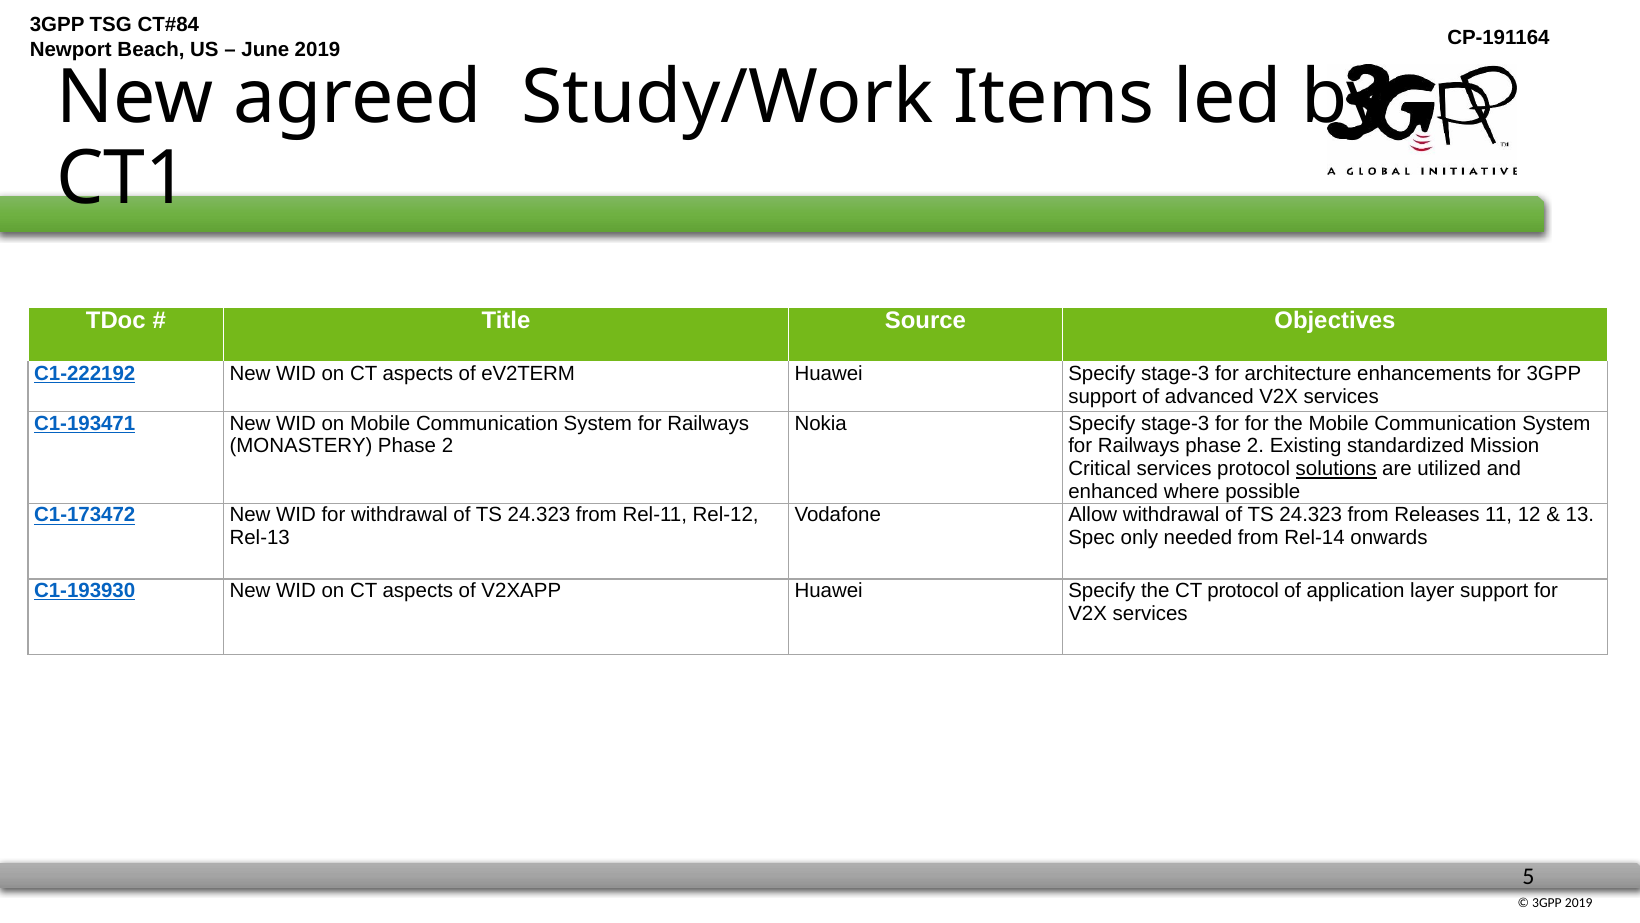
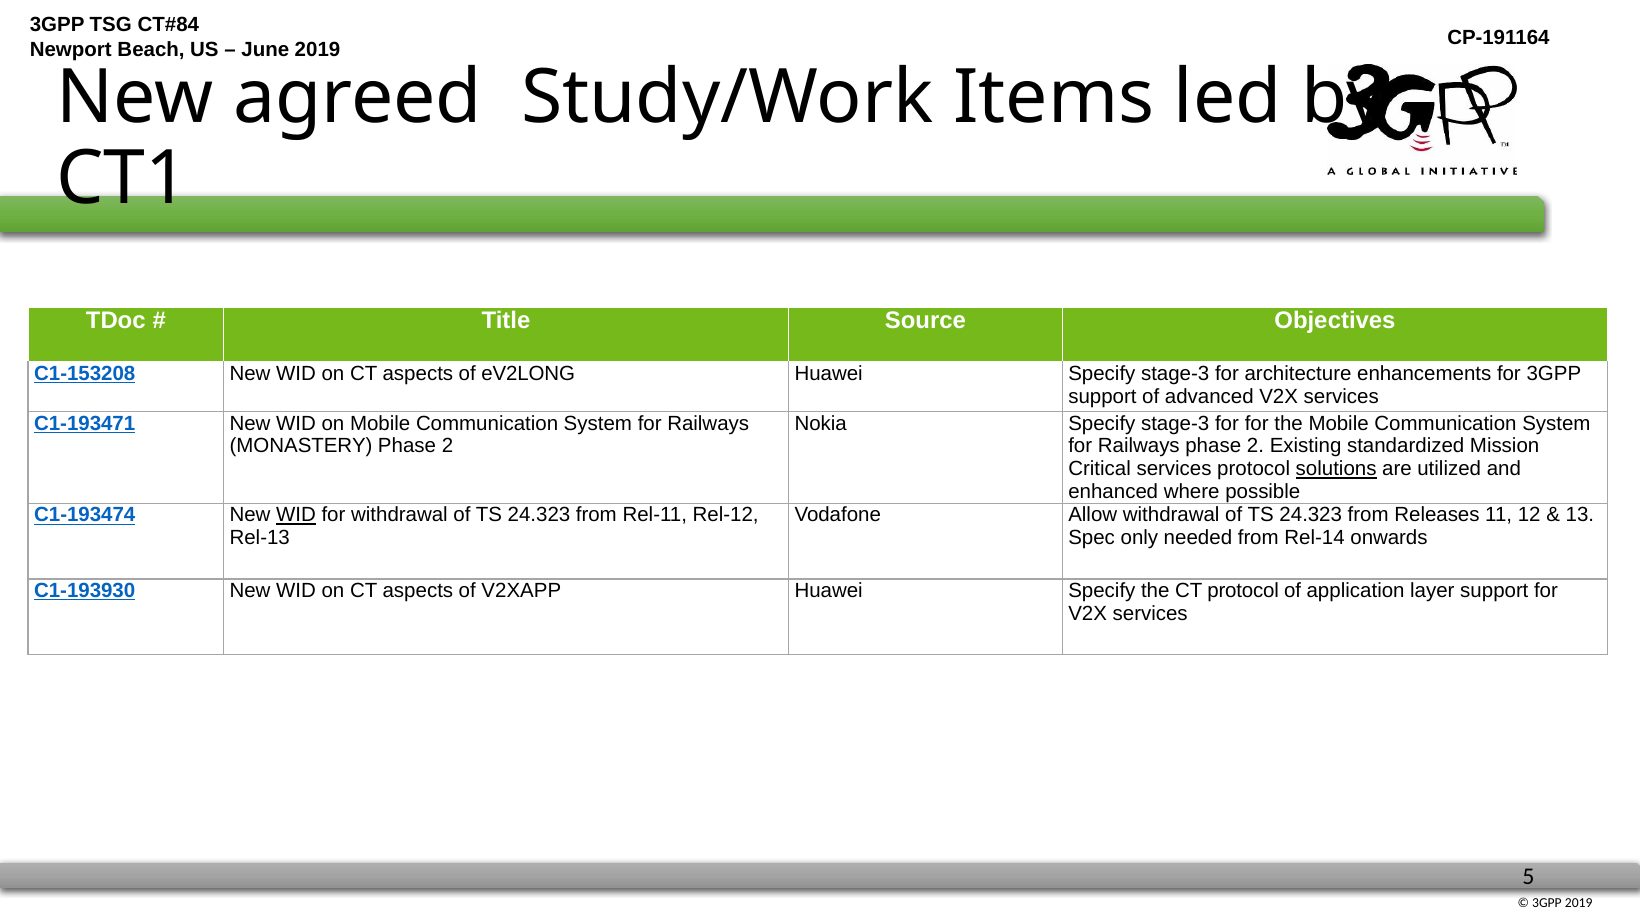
C1-222192: C1-222192 -> C1-153208 (85, 373)
eV2TERM: eV2TERM -> eV2LONG (528, 373)
C1-173472: C1-173472 -> C1-193474 (85, 515)
WID underline: none -> present (296, 515)
